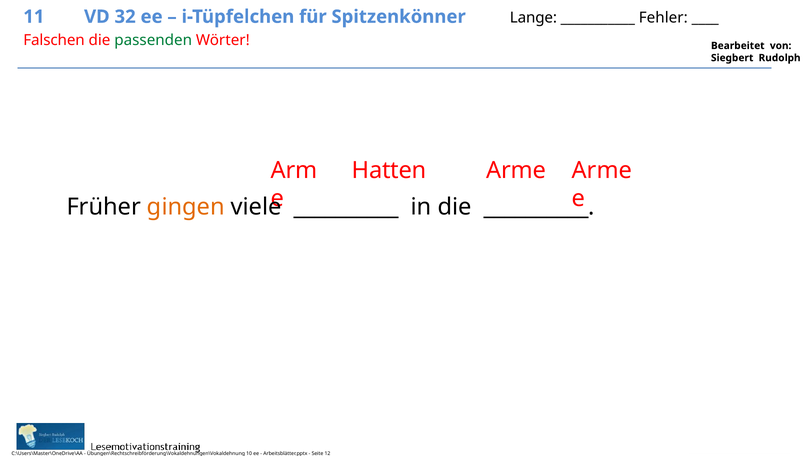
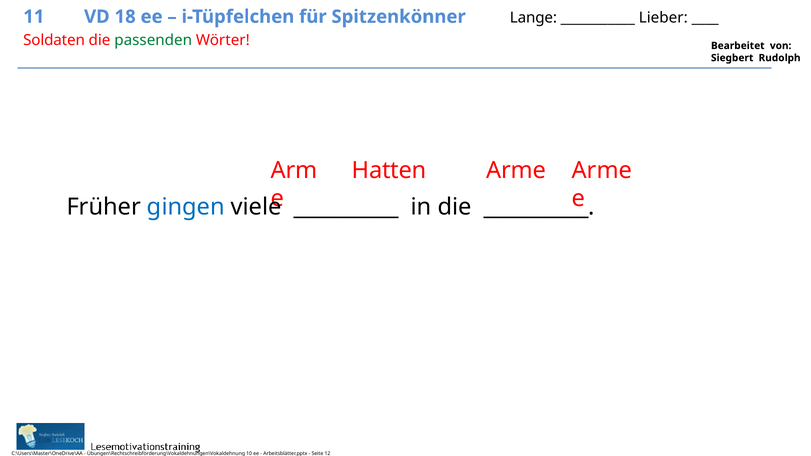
32: 32 -> 18 (125, 17)
Fehler: Fehler -> Lieber (663, 18)
Falschen: Falschen -> Soldaten (54, 40)
gingen colour: orange -> blue (186, 207)
